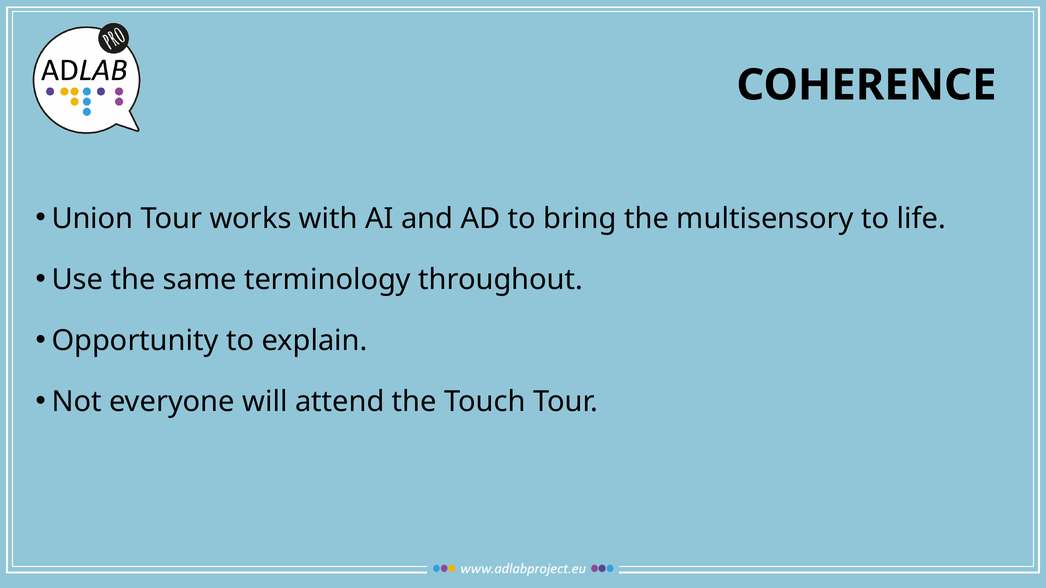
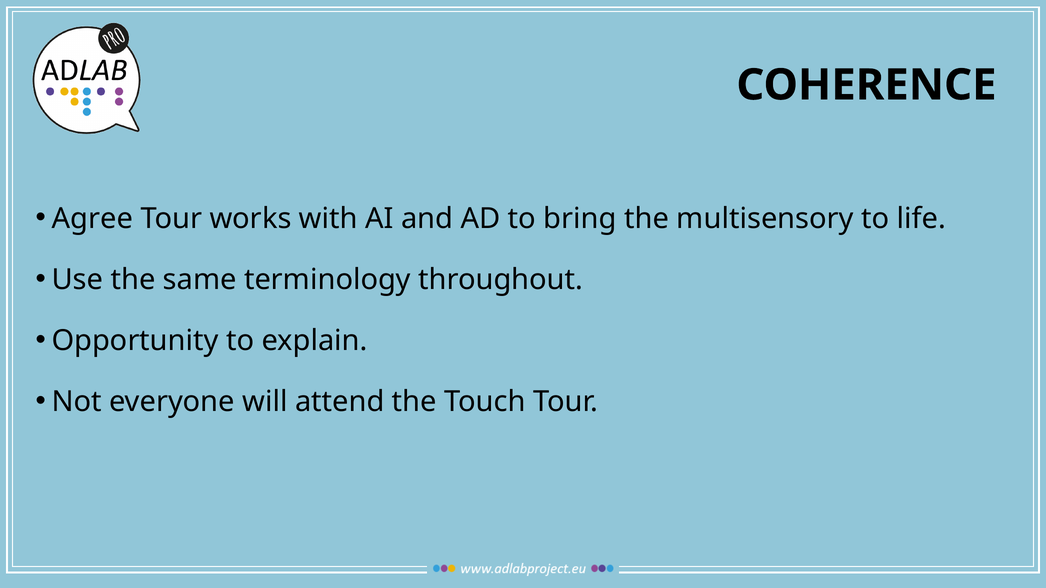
Union: Union -> Agree (92, 219)
